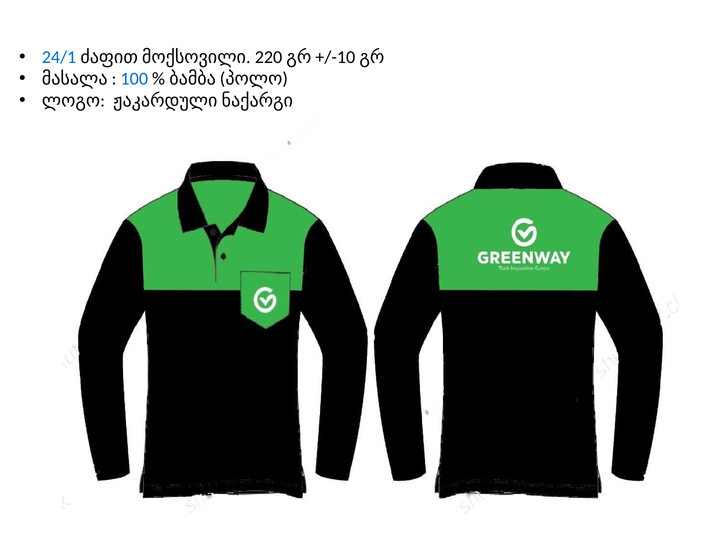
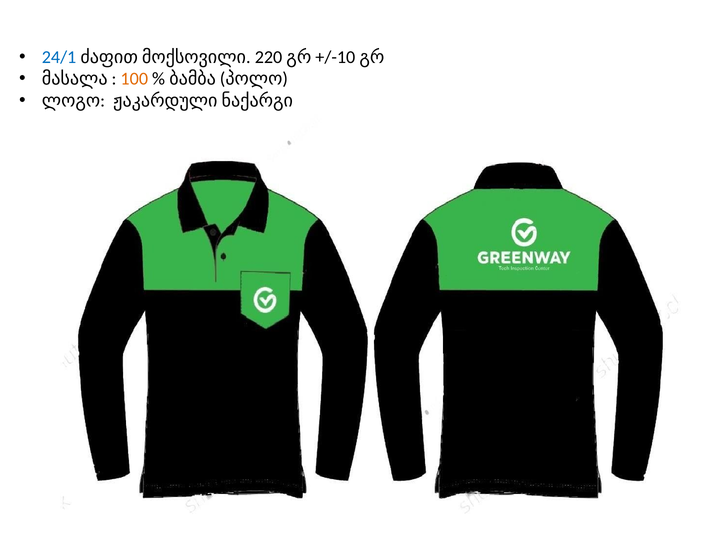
100 colour: blue -> orange (134, 79)
